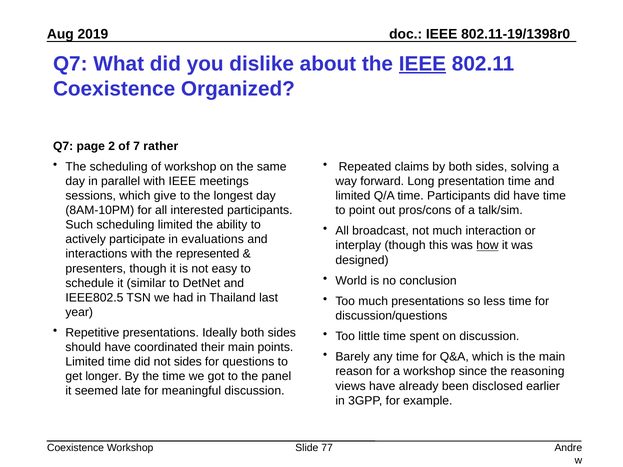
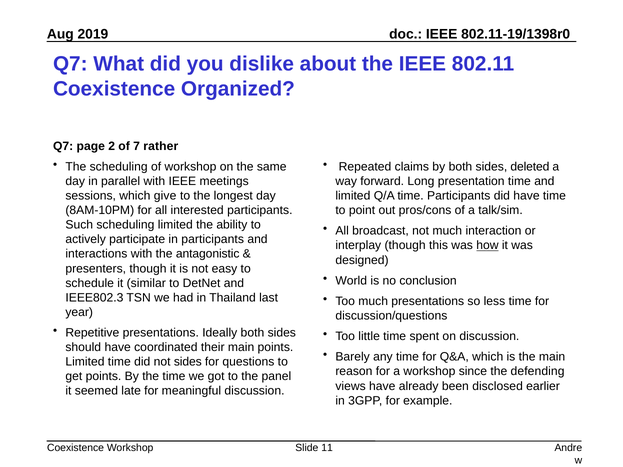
IEEE underline: present -> none (422, 64)
solving: solving -> deleted (530, 167)
in evaluations: evaluations -> participants (213, 240)
represented: represented -> antagonistic (208, 254)
IEEE802.5: IEEE802.5 -> IEEE802.3 (94, 298)
reasoning: reasoning -> defending (538, 372)
get longer: longer -> points (104, 377)
77: 77 -> 11 (327, 448)
